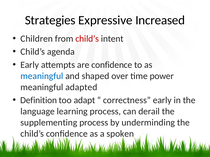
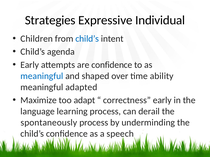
Increased: Increased -> Individual (160, 20)
child’s colour: red -> blue (87, 39)
power: power -> ability (162, 76)
Definition: Definition -> Maximize (39, 100)
supplementing: supplementing -> spontaneously (49, 123)
spoken: spoken -> speech (120, 134)
